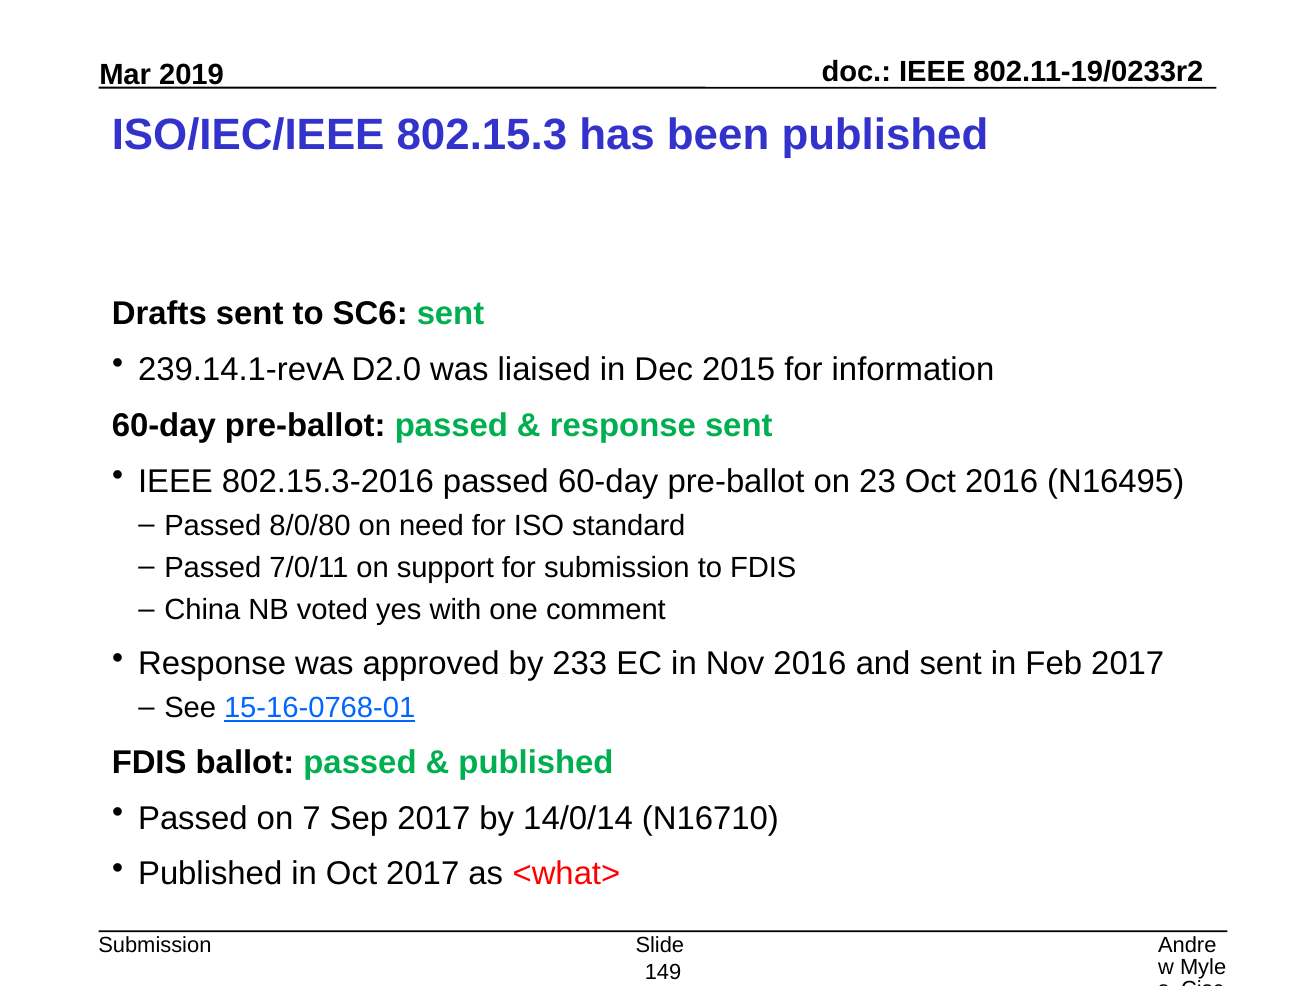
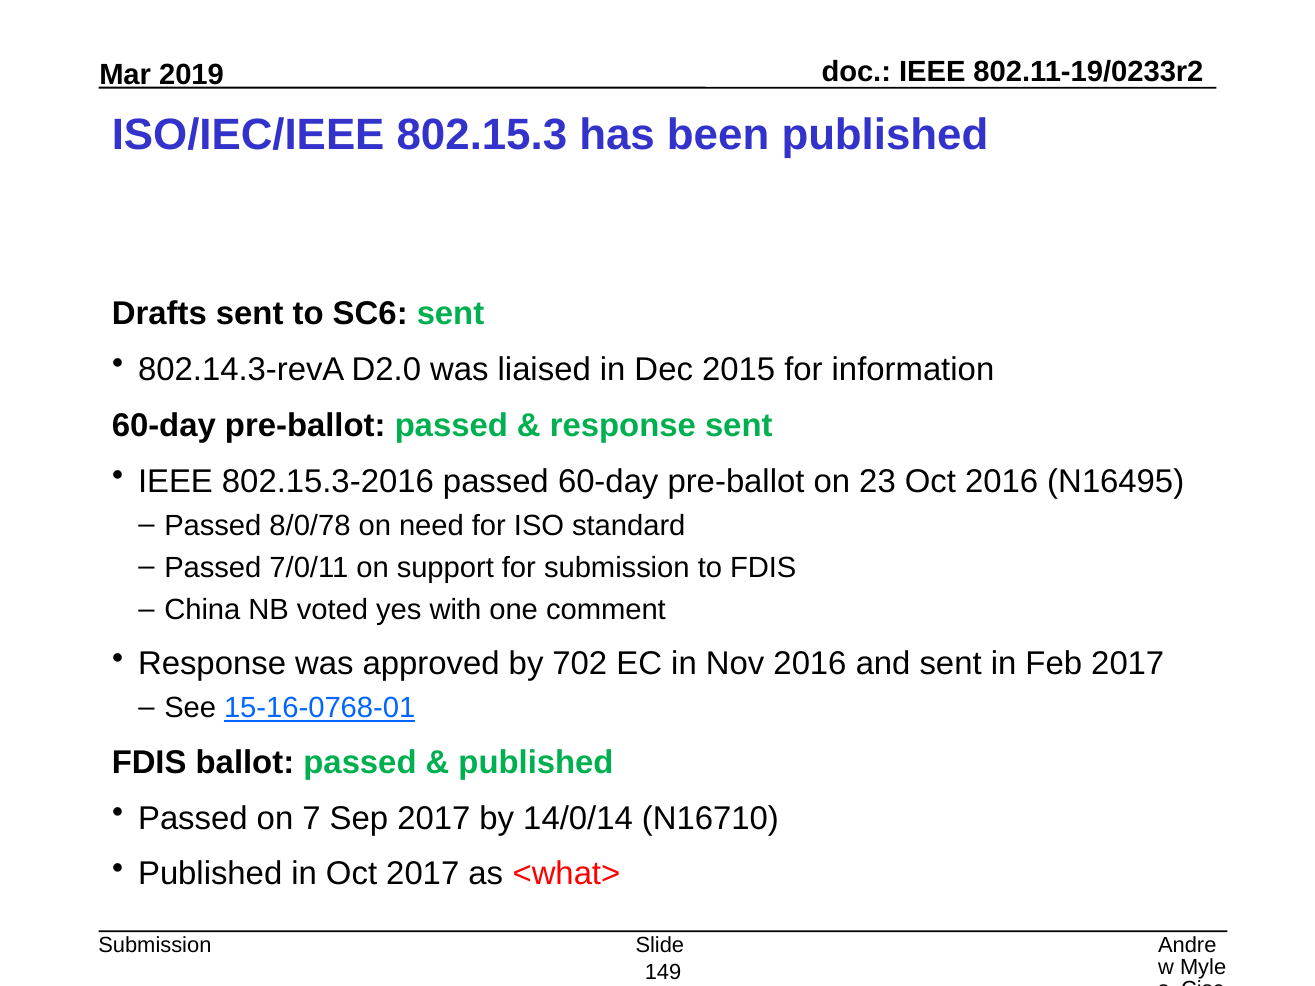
239.14.1-revA: 239.14.1-revA -> 802.14.3-revA (241, 369)
8/0/80: 8/0/80 -> 8/0/78 (310, 526)
233: 233 -> 702 (580, 664)
